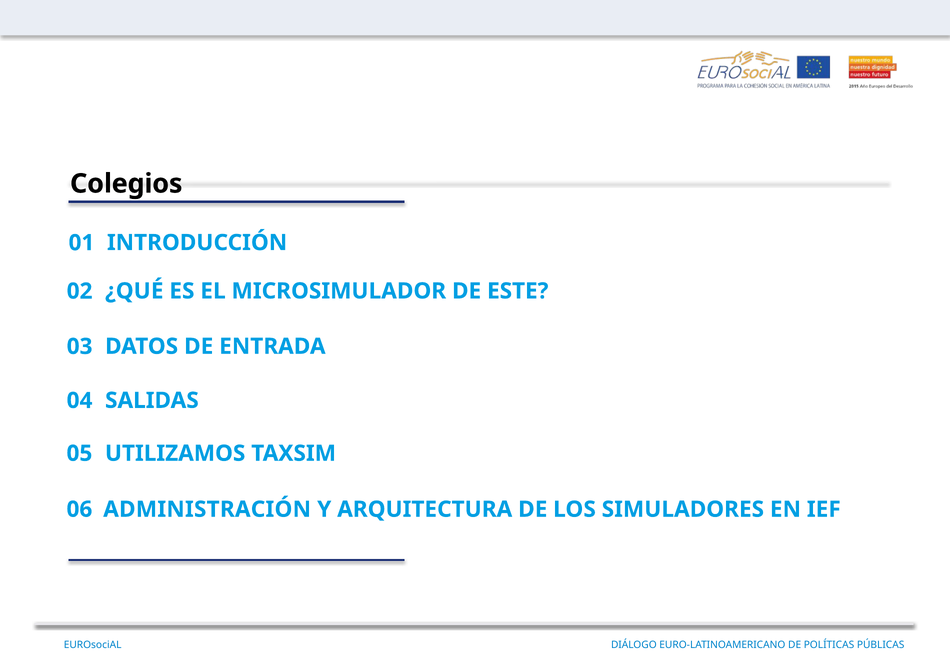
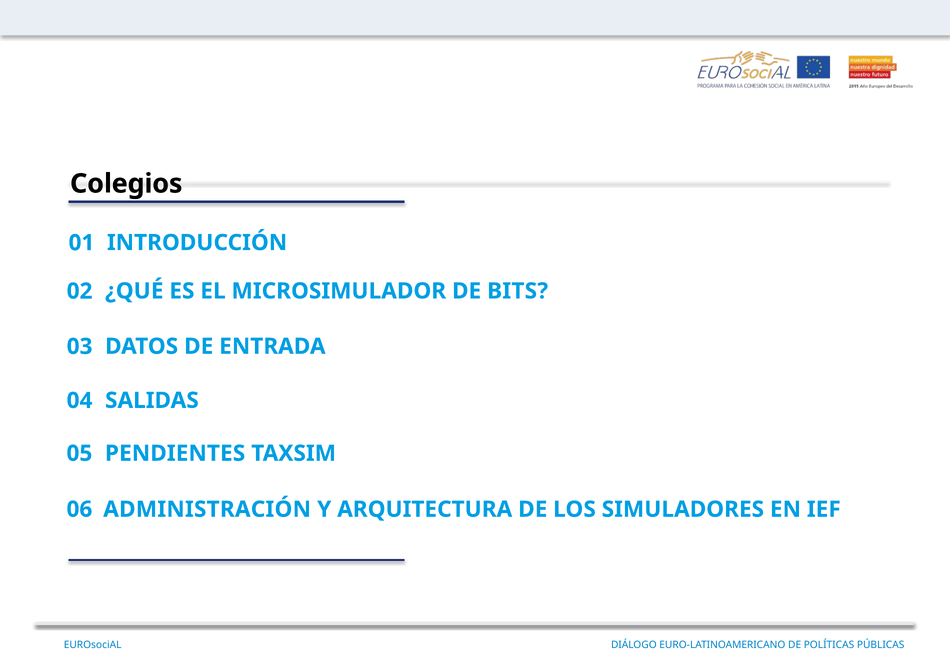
ESTE: ESTE -> BITS (518, 291)
UTILIZAMOS: UTILIZAMOS -> PENDIENTES (175, 453)
